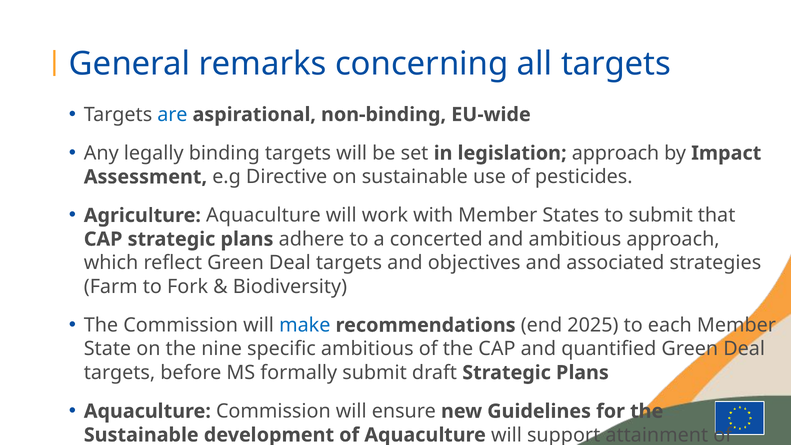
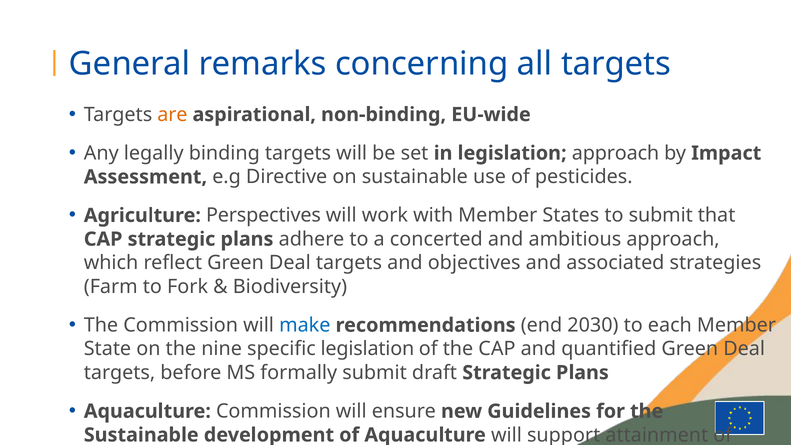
are colour: blue -> orange (172, 115)
Agriculture Aquaculture: Aquaculture -> Perspectives (263, 215)
2025: 2025 -> 2030 (593, 325)
specific ambitious: ambitious -> legislation (367, 349)
